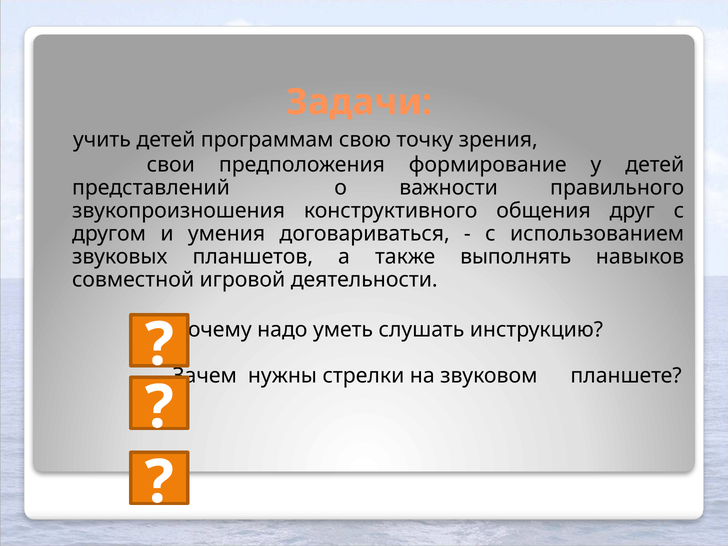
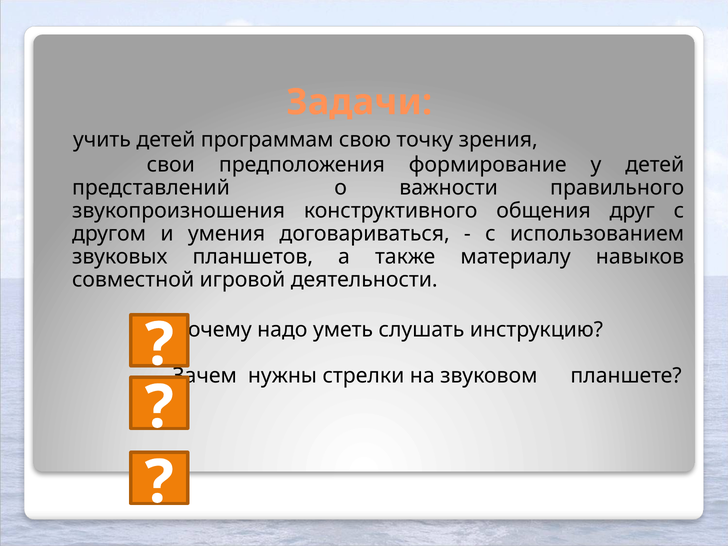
выполнять: выполнять -> материалу (516, 257)
